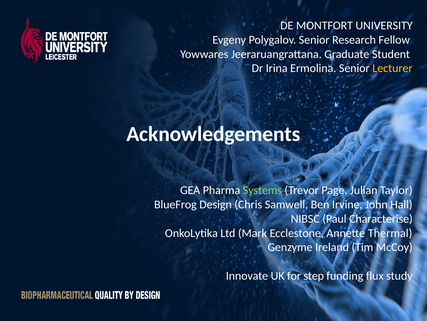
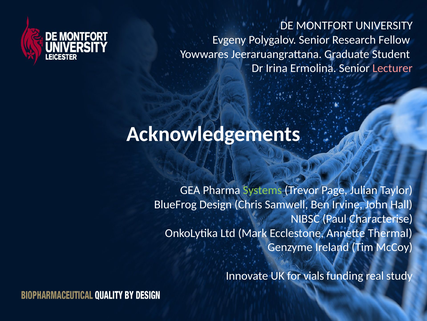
Lecturer colour: yellow -> pink (392, 68)
step: step -> vials (314, 275)
flux: flux -> real (375, 275)
